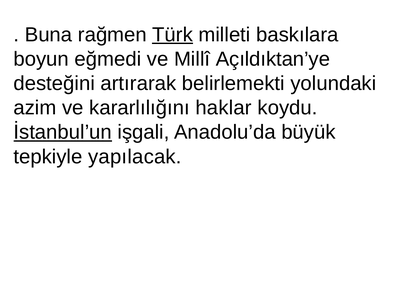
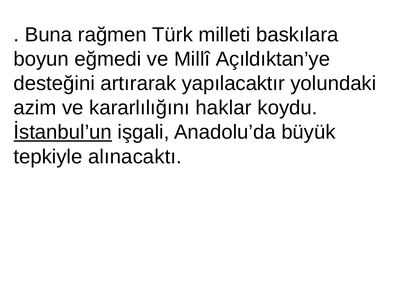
Türk underline: present -> none (173, 35)
belirlemekti: belirlemekti -> yapılacaktır (233, 84)
yapılacak: yapılacak -> alınacaktı (135, 157)
